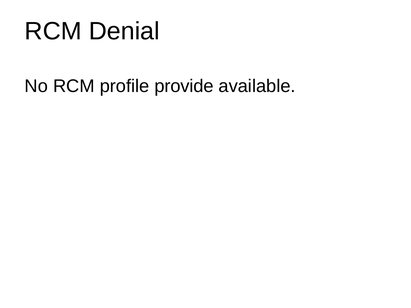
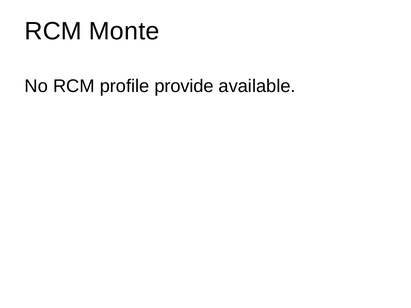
Denial: Denial -> Monte (124, 31)
